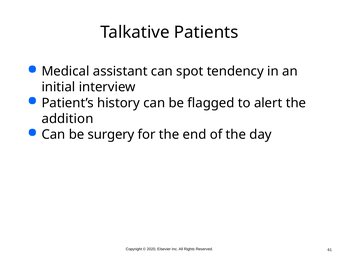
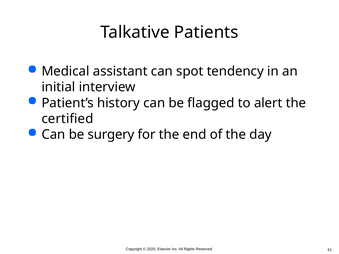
addition: addition -> certified (67, 119)
